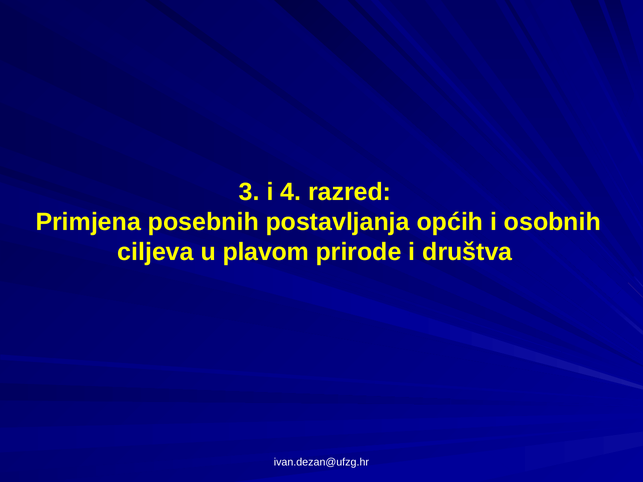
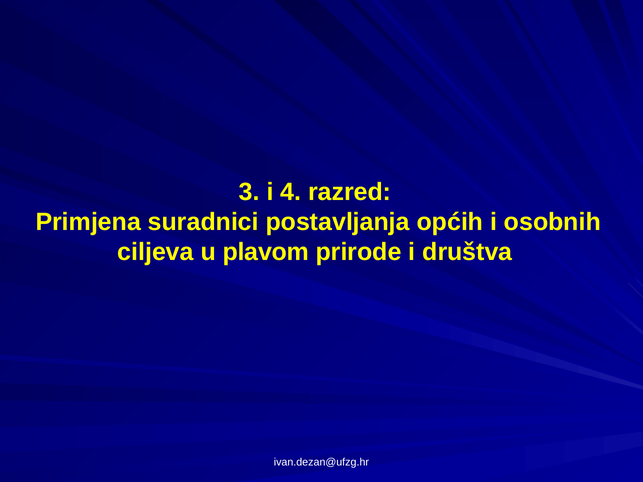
posebnih: posebnih -> suradnici (203, 222)
